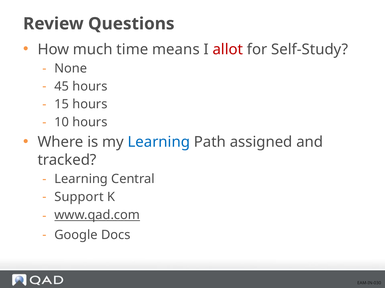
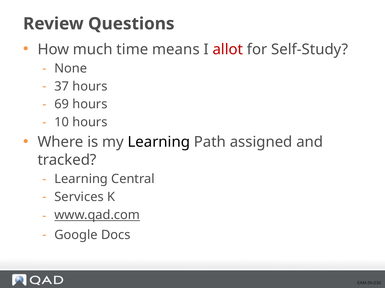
45: 45 -> 37 (62, 87)
15: 15 -> 69 (62, 105)
Learning colour: blue -> black (159, 142)
Support: Support -> Services (79, 197)
